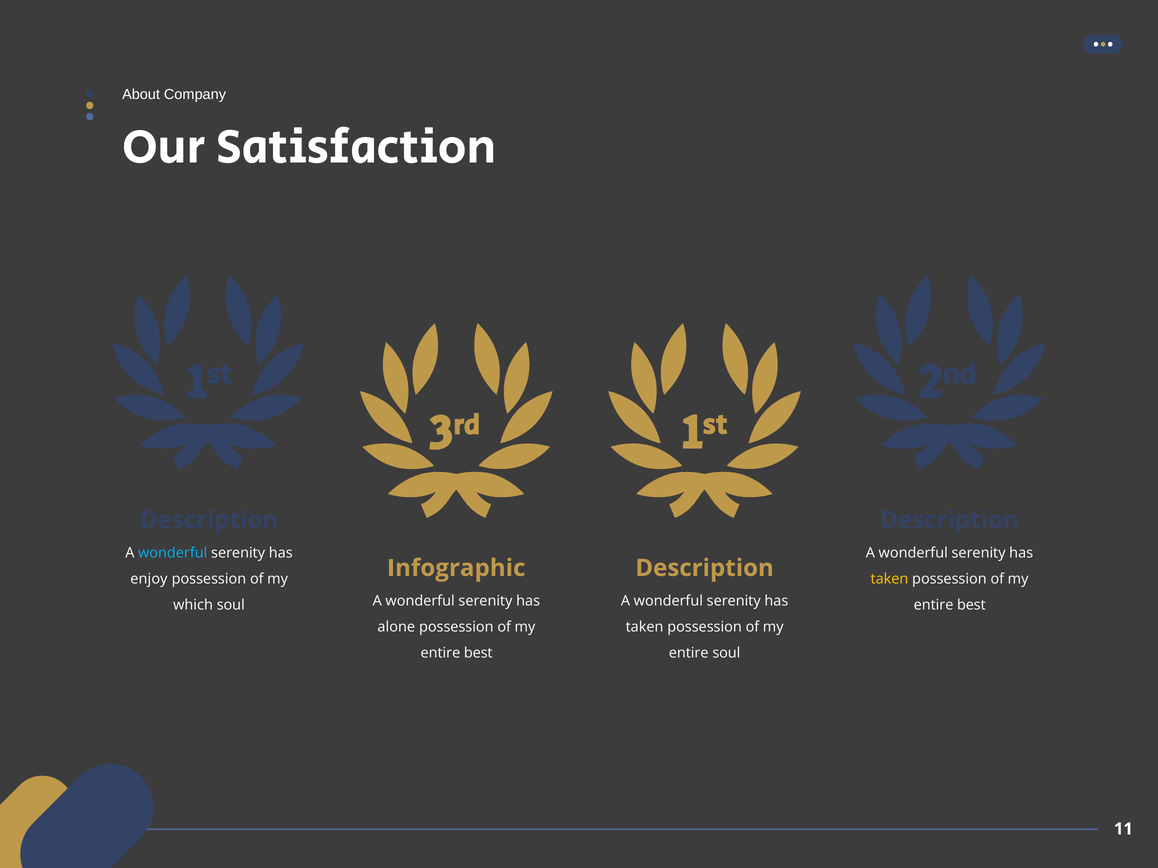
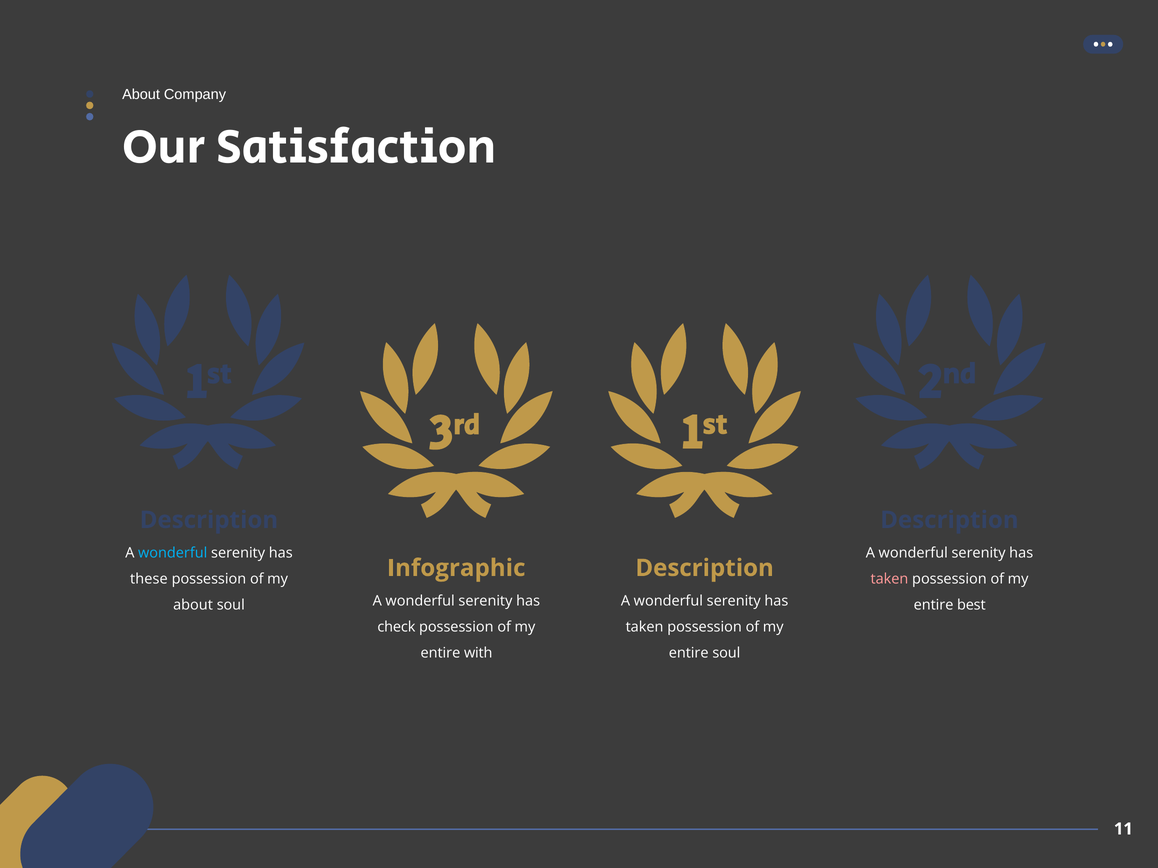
enjoy: enjoy -> these (149, 579)
taken colour: yellow -> pink (889, 579)
which: which -> about (193, 605)
alone: alone -> check (396, 627)
best: best -> with (478, 654)
